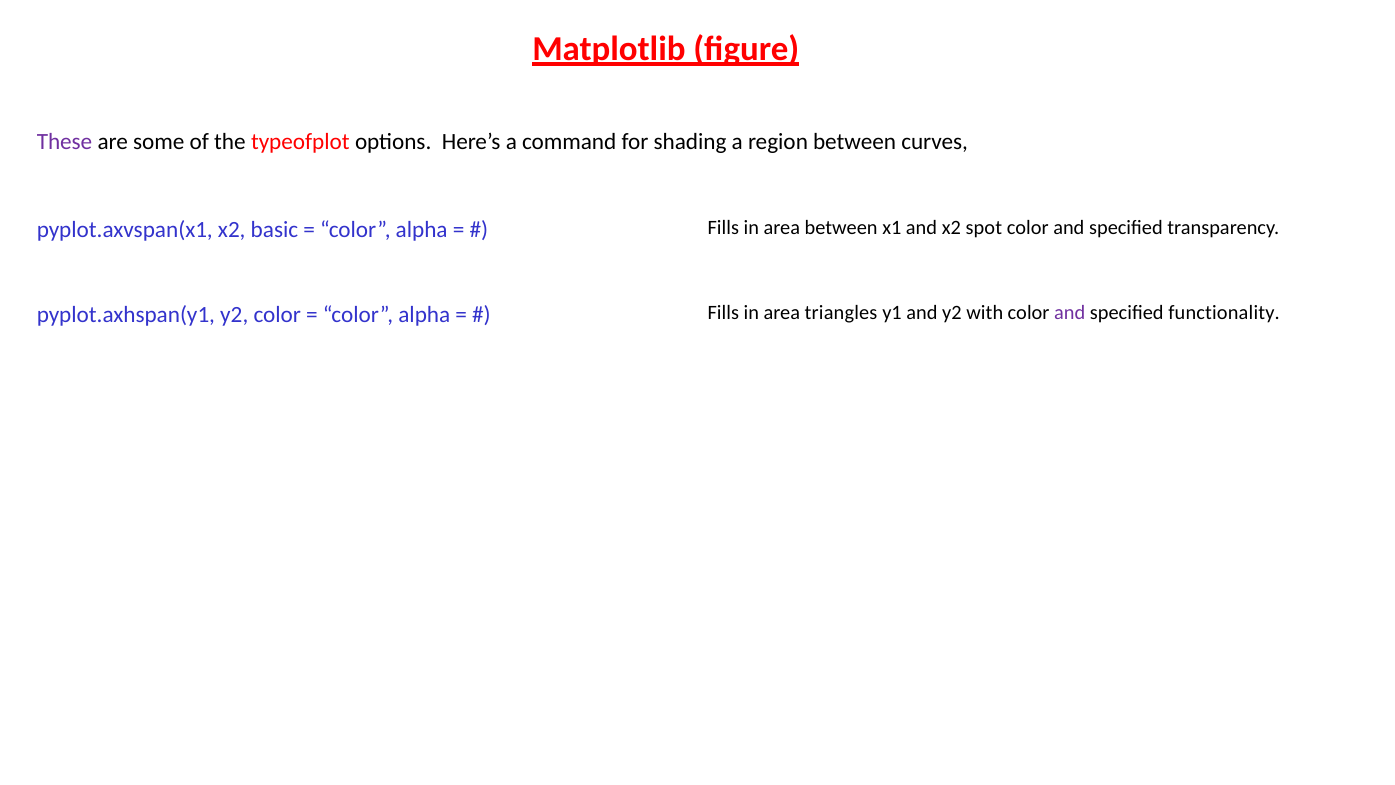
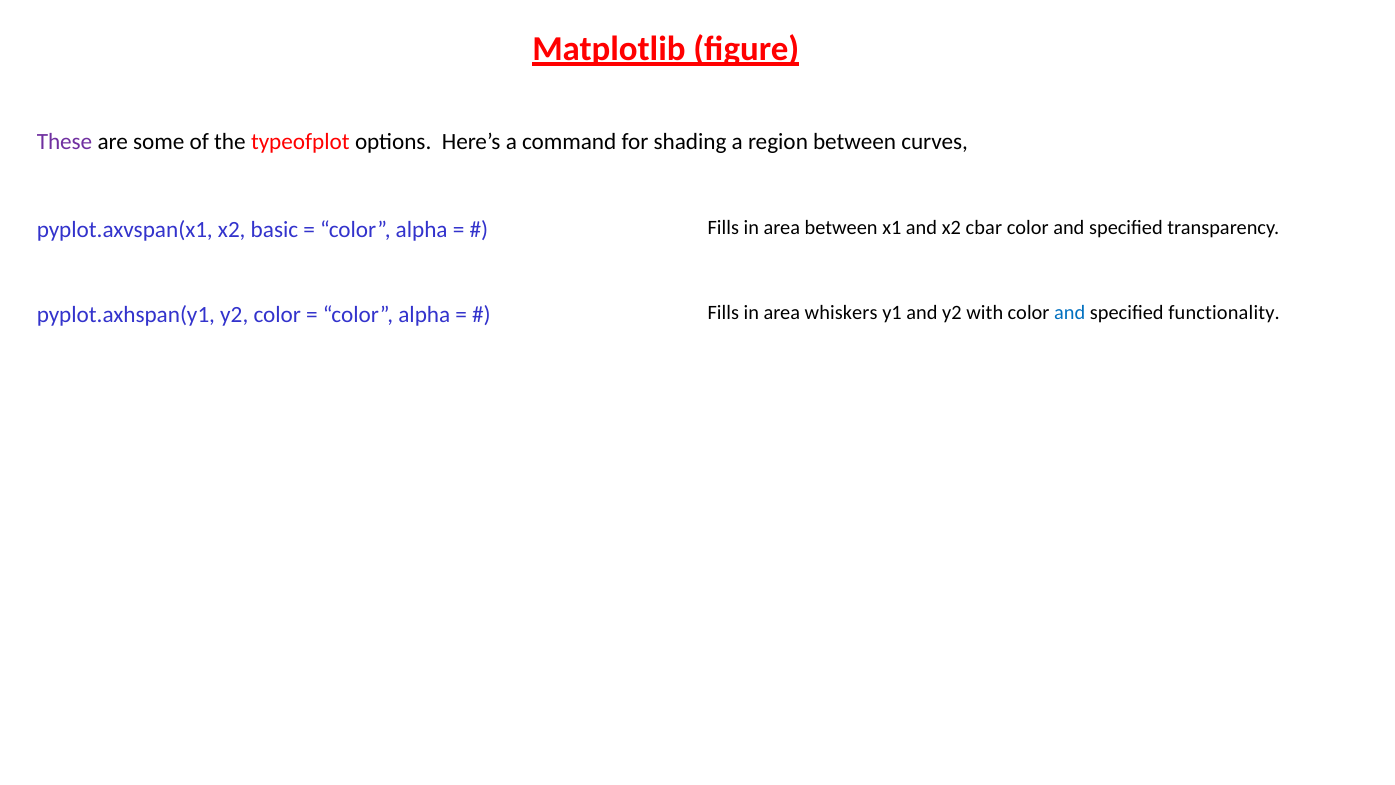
spot: spot -> cbar (984, 228)
triangles: triangles -> whiskers (841, 313)
and colour: purple -> blue (1070, 313)
